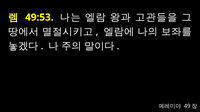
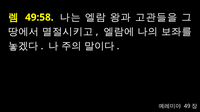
49:53: 49:53 -> 49:58 (39, 17)
